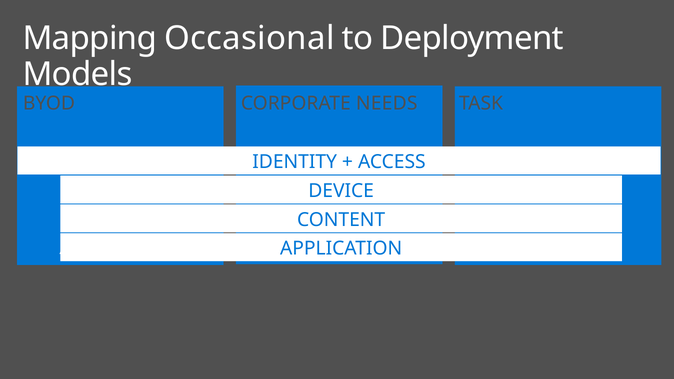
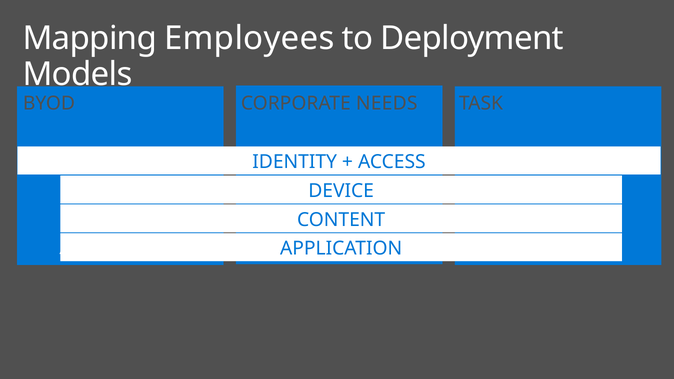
Occasional: Occasional -> Employees (249, 39)
